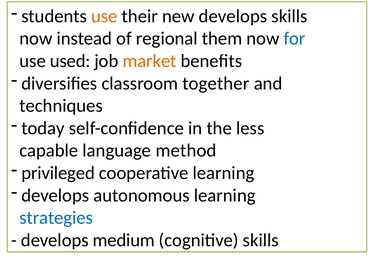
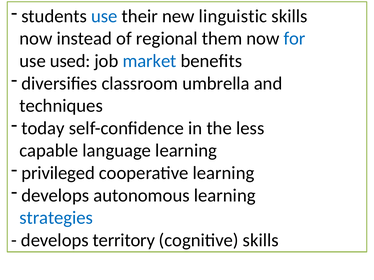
use colour: orange -> blue (104, 16)
new develops: develops -> linguistic (233, 16)
market colour: orange -> blue (150, 61)
together: together -> umbrella (216, 84)
language method: method -> learning (186, 151)
medium: medium -> territory (124, 241)
